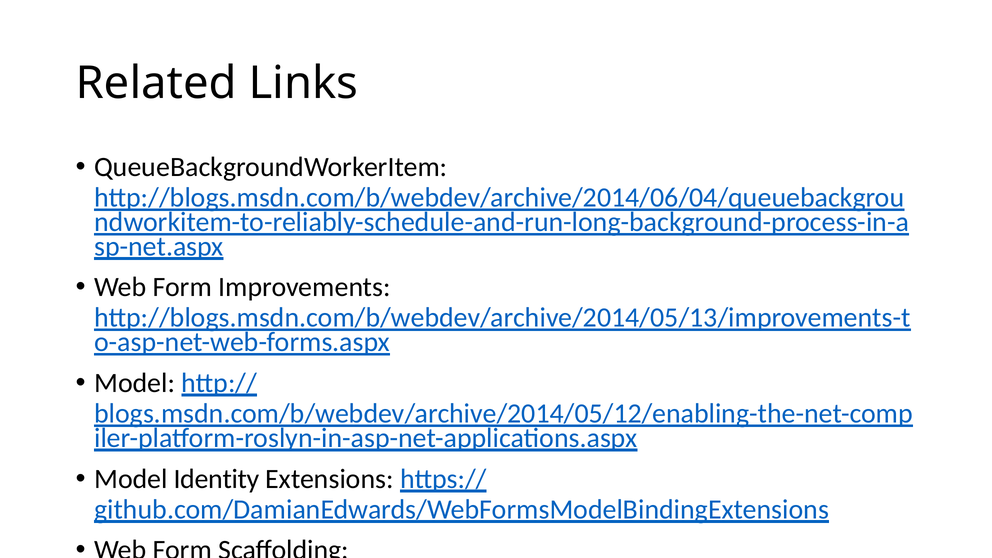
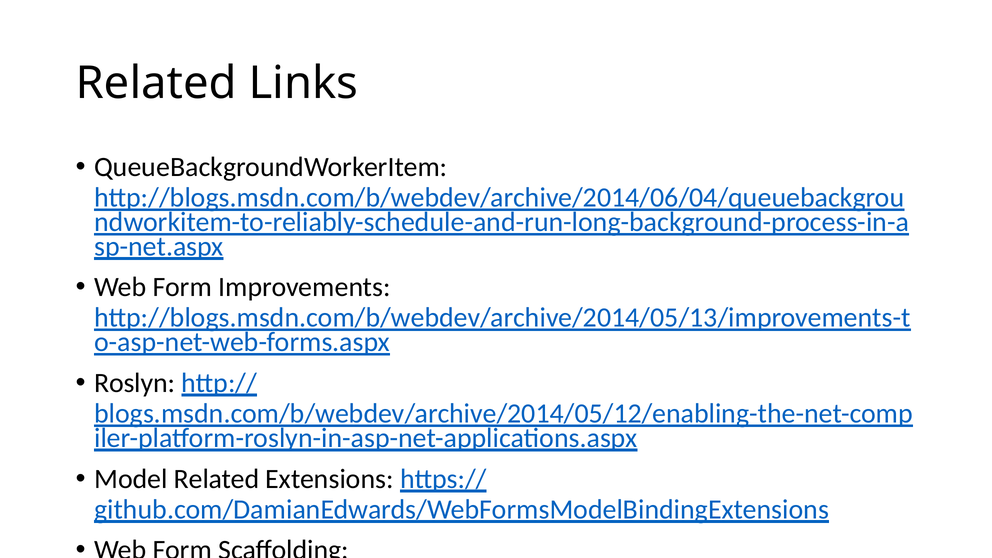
Model: Model -> Roslyn (135, 383)
Model Identity: Identity -> Related (217, 479)
